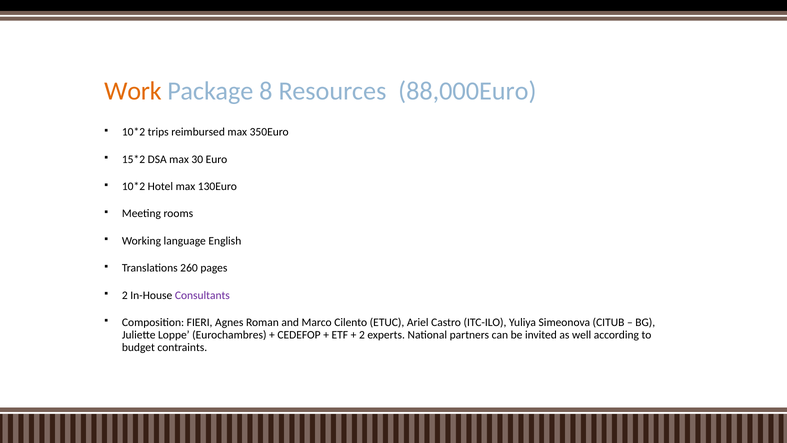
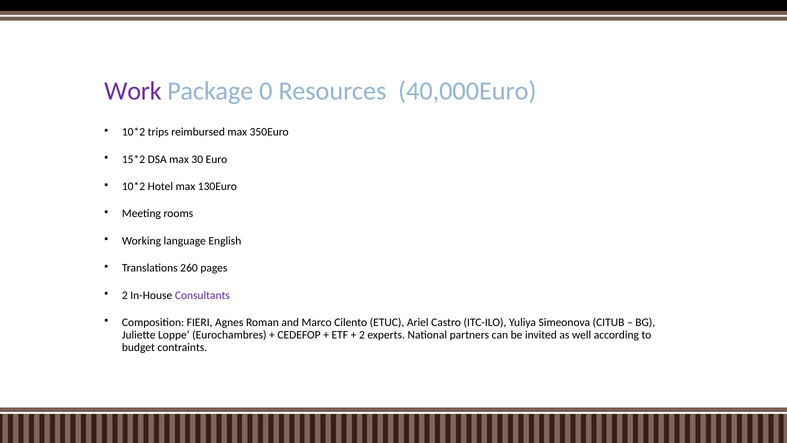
Work colour: orange -> purple (133, 91)
8: 8 -> 0 (266, 91)
88,000Euro: 88,000Euro -> 40,000Euro (467, 91)
